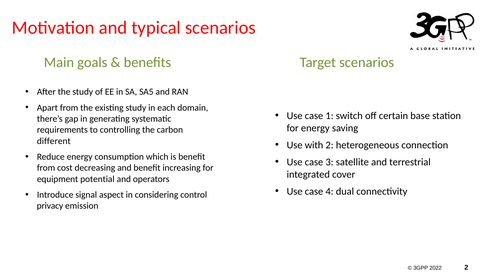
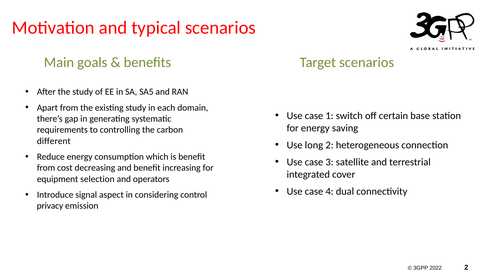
with: with -> long (314, 145)
potential: potential -> selection (97, 179)
